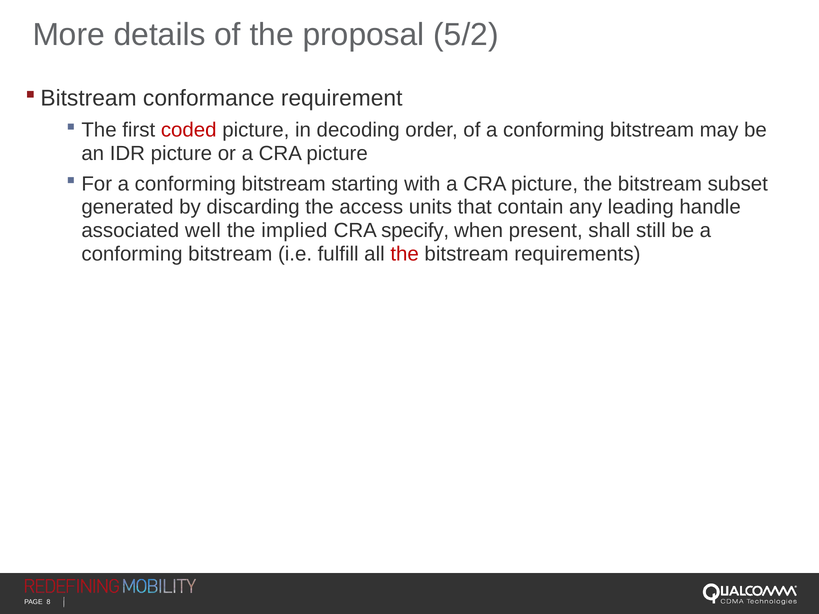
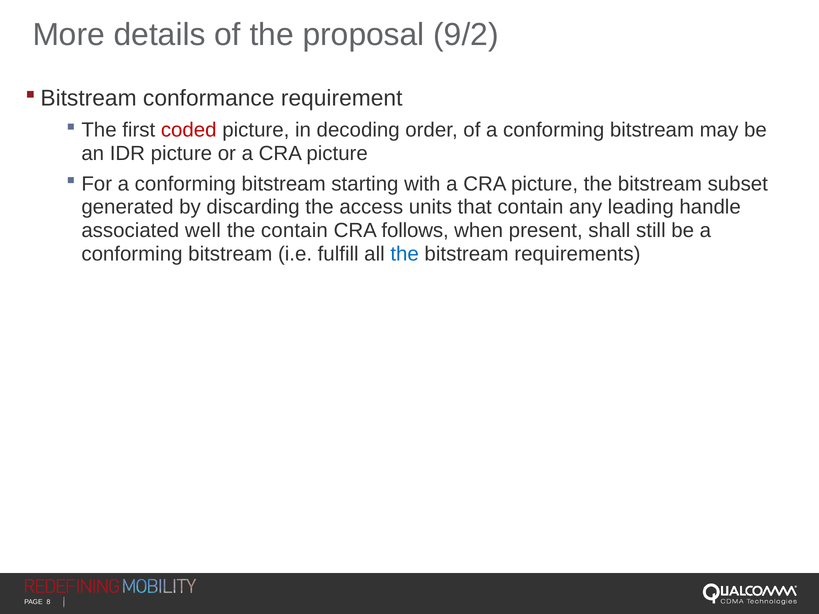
5/2: 5/2 -> 9/2 (466, 35)
the implied: implied -> contain (294, 231)
specify: specify -> follows (415, 231)
the colour: red -> blue (405, 254)
